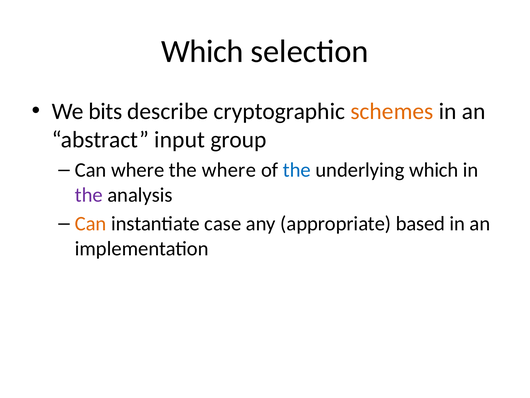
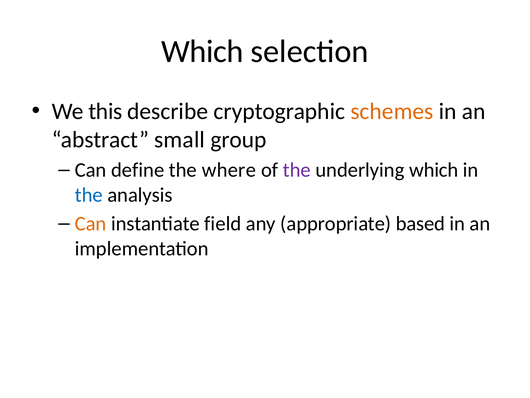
bits: bits -> this (105, 111)
input: input -> small (180, 139)
Can where: where -> define (138, 170)
the colour: blue -> purple (297, 170)
the colour: purple -> blue (89, 195)
case: case -> field (223, 224)
